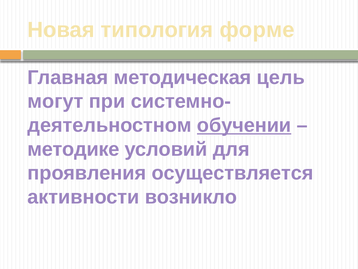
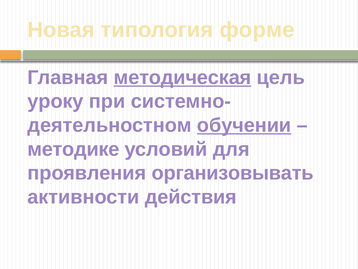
методическая underline: none -> present (183, 77)
могут: могут -> уроку (55, 101)
осуществляется: осуществляется -> организовывать (233, 173)
возникло: возникло -> действия (191, 197)
